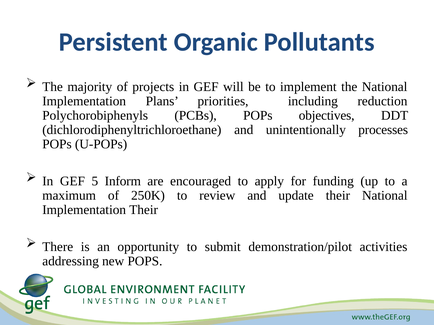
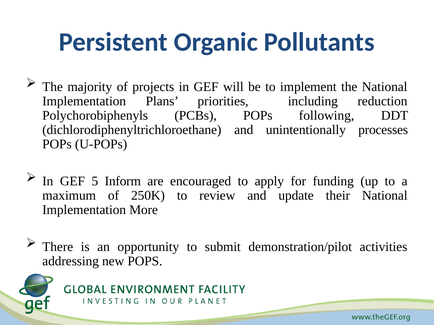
objectives: objectives -> following (327, 116)
Implementation Their: Their -> More (144, 210)
